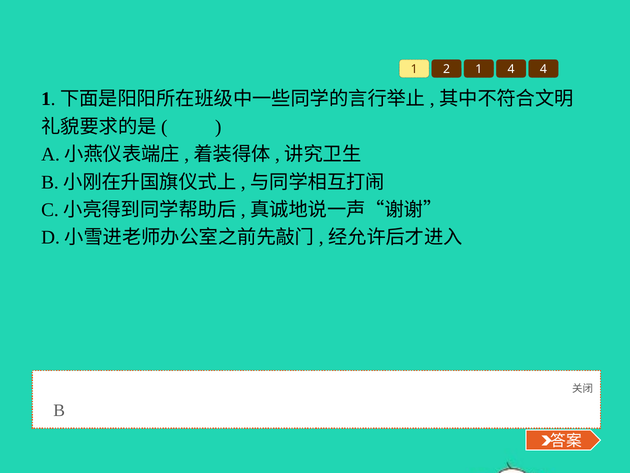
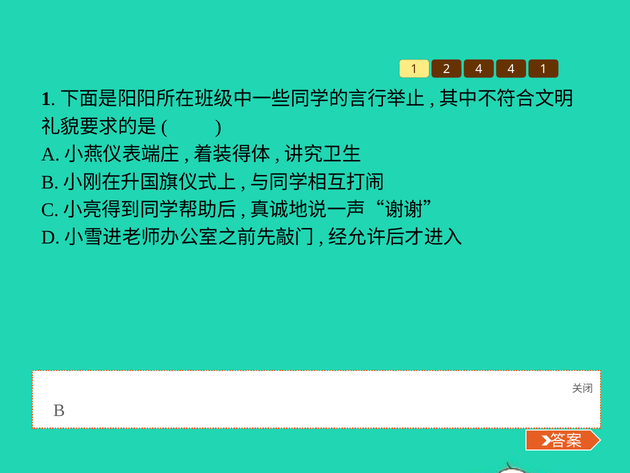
2 1: 1 -> 4 (479, 69)
4 4: 4 -> 1 (543, 69)
